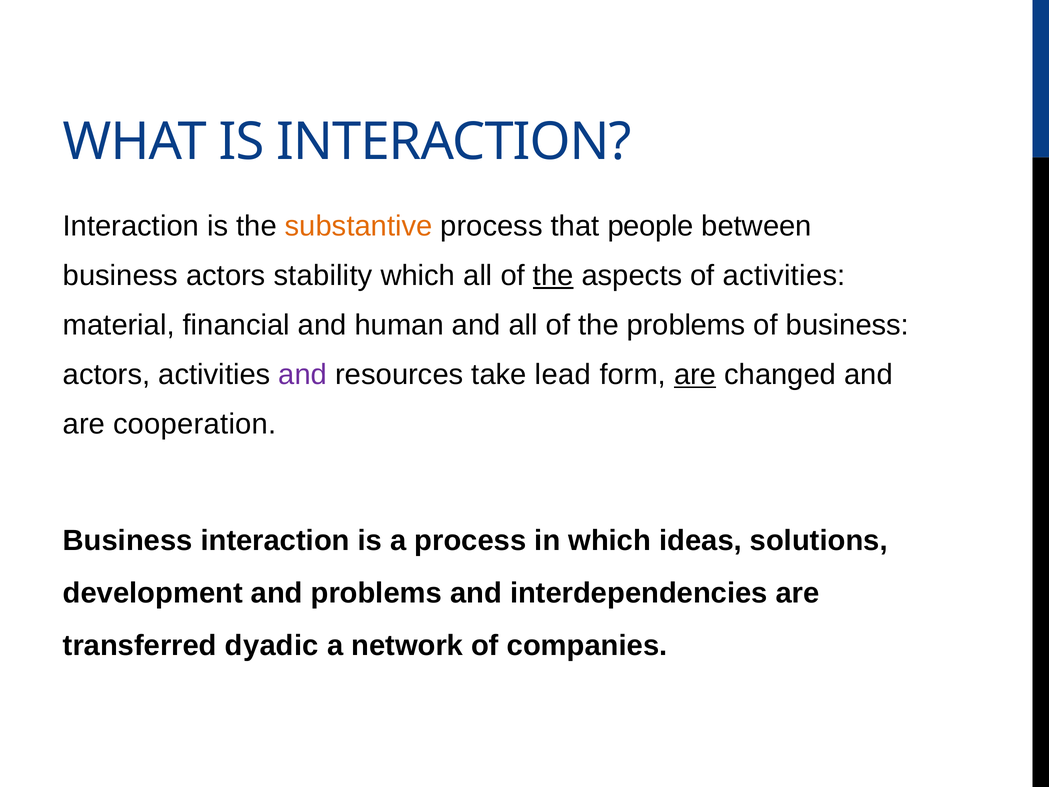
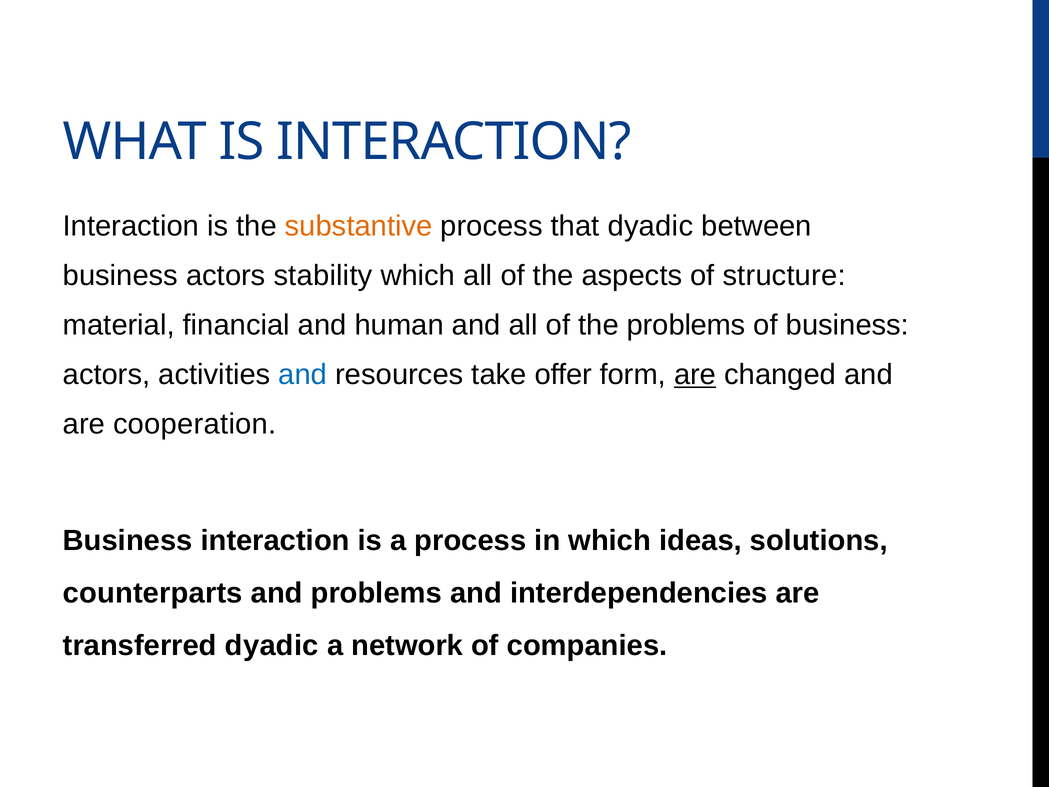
that people: people -> dyadic (650, 226)
the underline: present -> none (553, 275)
of activities: activities -> structure (784, 275)
and colour: purple -> blue (303, 375)
lead: lead -> offer (563, 375)
development: development -> counterparts (153, 593)
